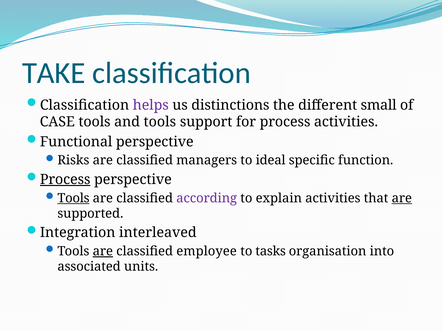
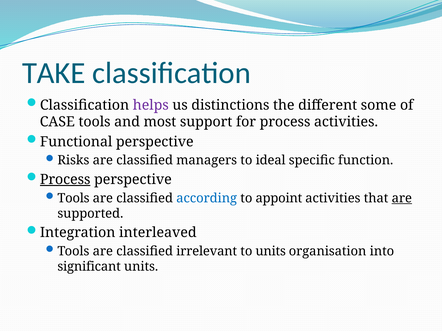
small: small -> some (379, 105)
and tools: tools -> most (160, 122)
Tools underline: present -> none (73, 198)
according colour: purple -> blue (207, 198)
explain: explain -> appoint (279, 198)
are underline: present -> none (103, 252)
employee: employee -> irrelevant (207, 252)
to tasks: tasks -> units (271, 252)
associated: associated -> significant (89, 267)
